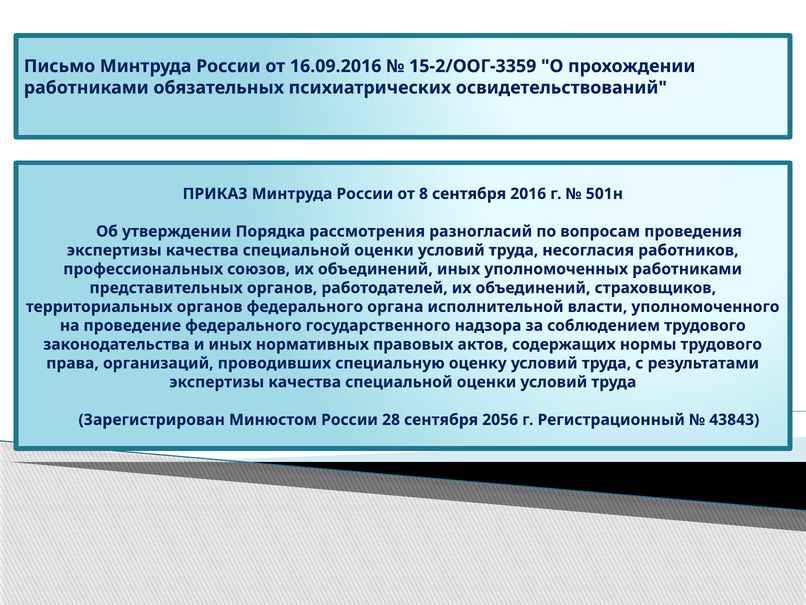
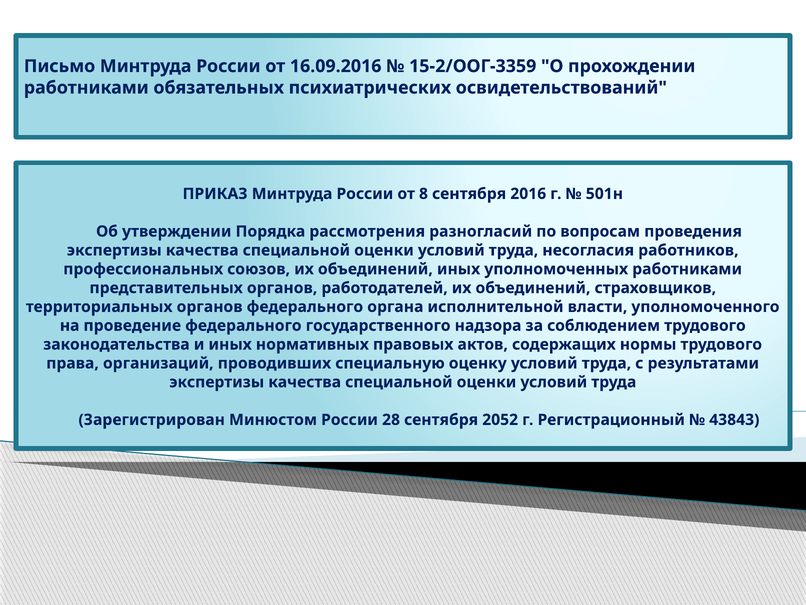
2056: 2056 -> 2052 (500, 419)
